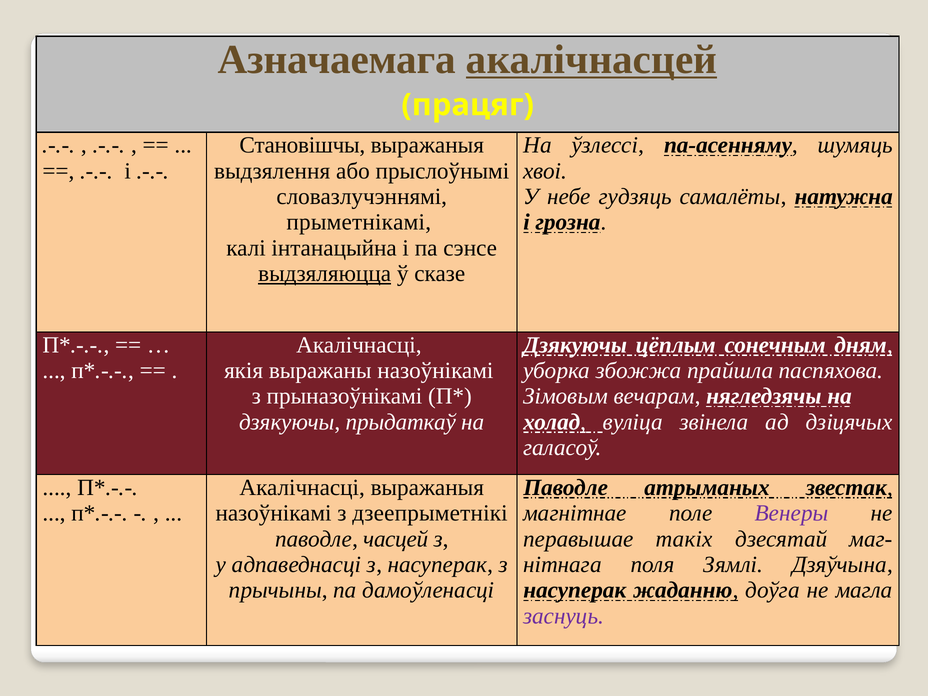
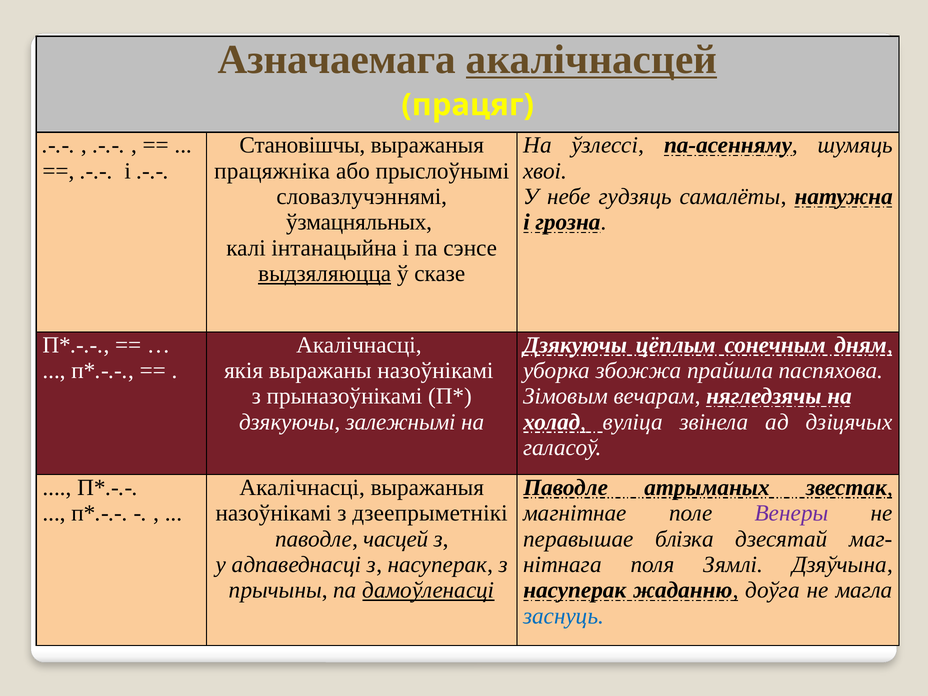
выдзялення: выдзялення -> працяжніка (272, 171)
прыметнікамі: прыметнікамі -> ўзмацняльных (359, 222)
прыдаткаў: прыдаткаў -> залежнымі (401, 422)
такіх: такіх -> блізка (684, 539)
дамоўленасці underline: none -> present (428, 590)
заснуць colour: purple -> blue (564, 616)
